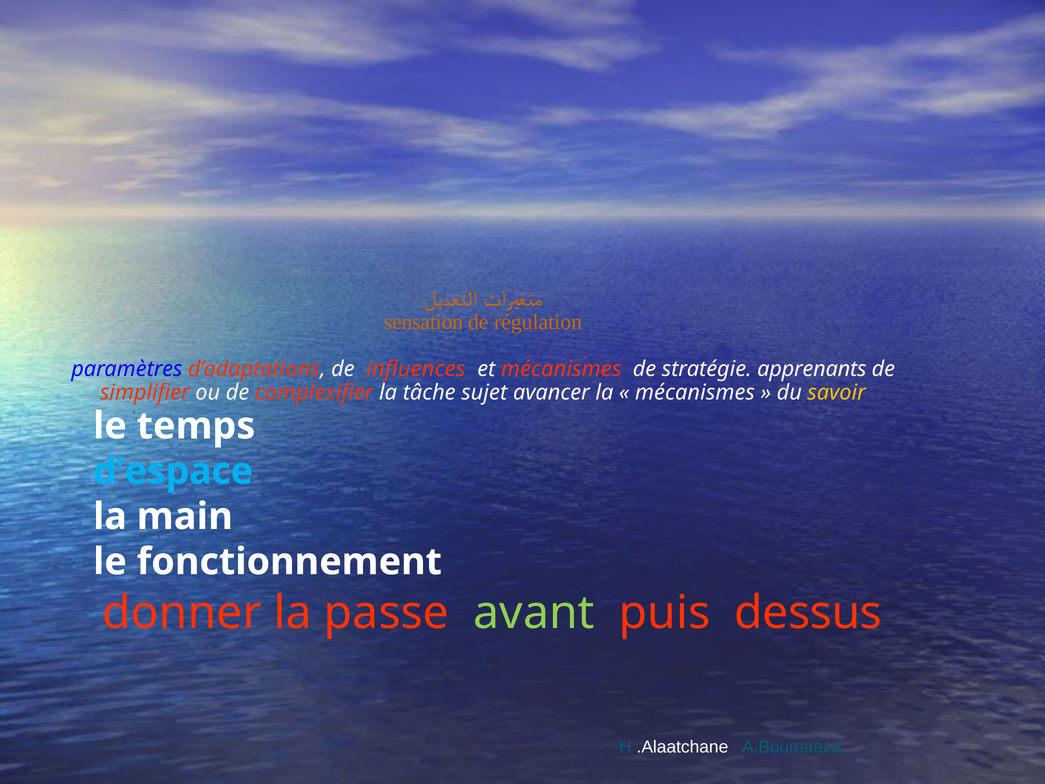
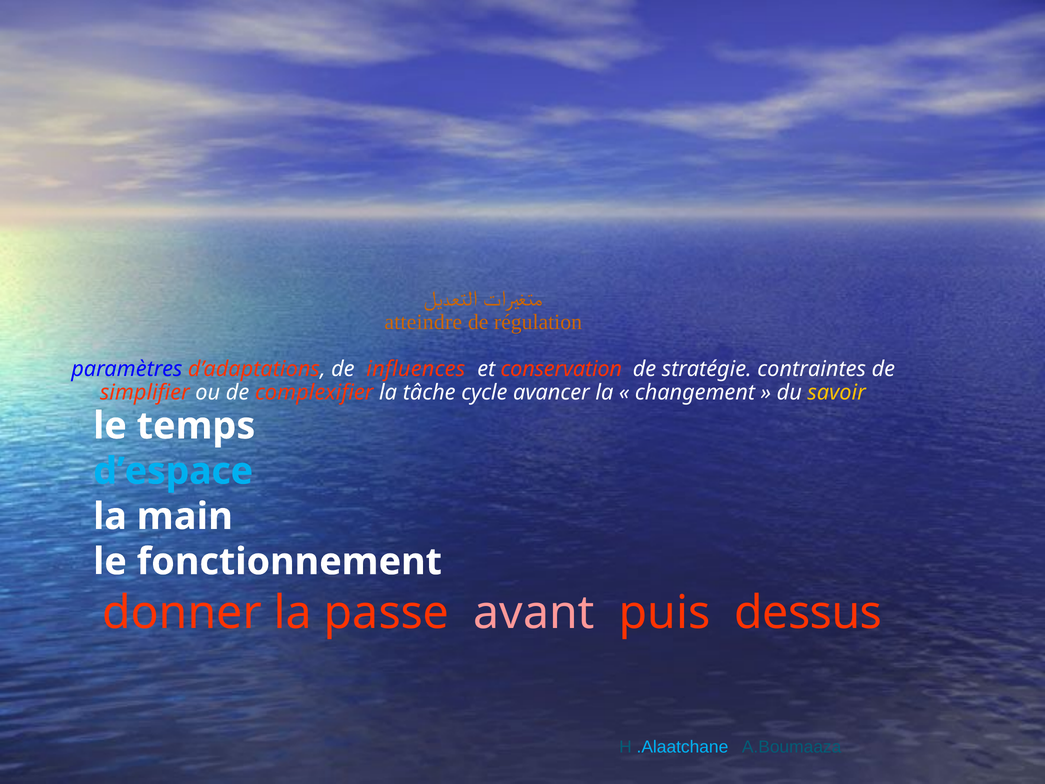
sensation: sensation -> atteindre (423, 322)
et mécanismes: mécanismes -> conservation (561, 369)
apprenants: apprenants -> contraintes (812, 369)
sujet: sujet -> cycle (484, 393)
mécanismes: mécanismes -> changement (695, 393)
avant colour: light green -> pink (534, 613)
.Alaatchane colour: white -> light blue (682, 747)
